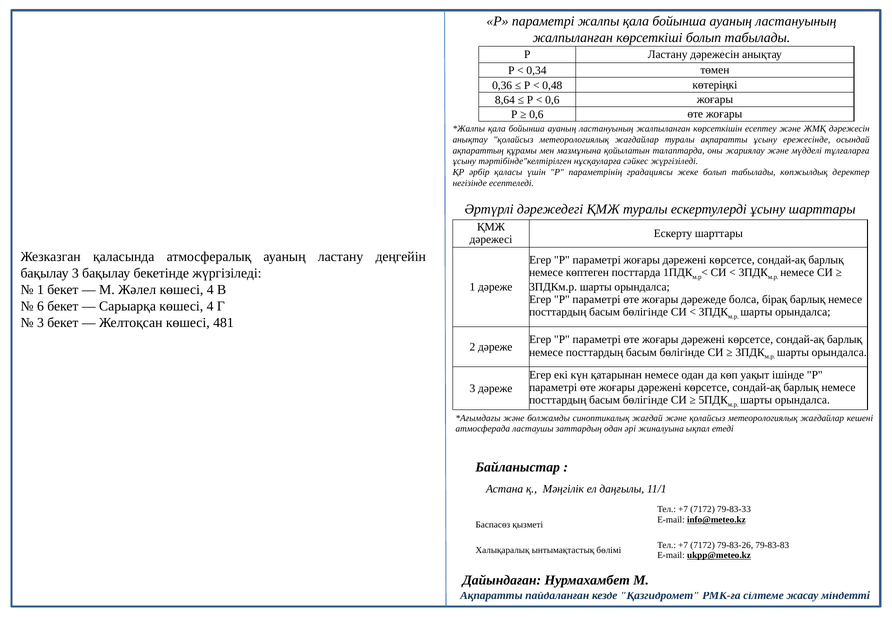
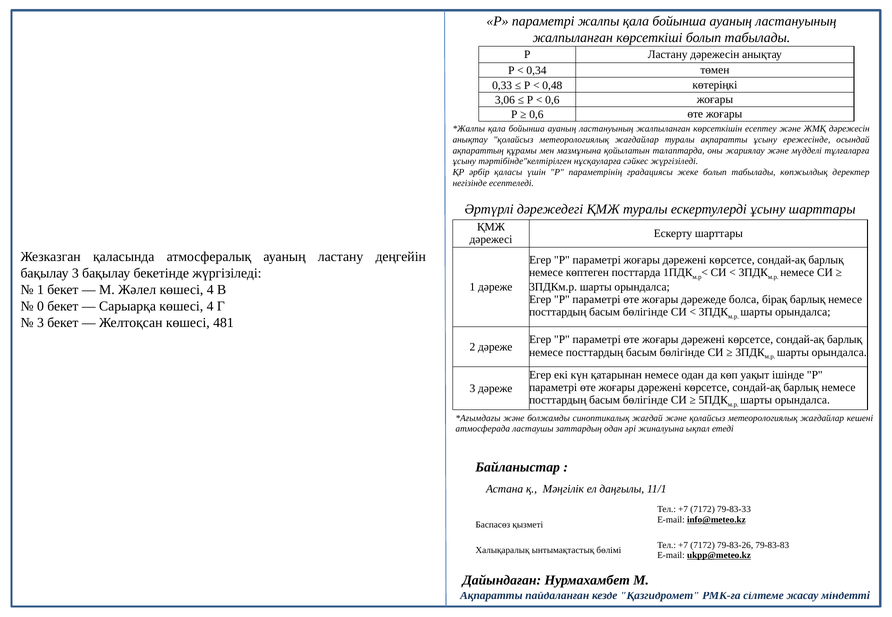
0,36: 0,36 -> 0,33 (502, 85)
8,64: 8,64 -> 3,06 (505, 100)
6: 6 -> 0 (40, 307)
